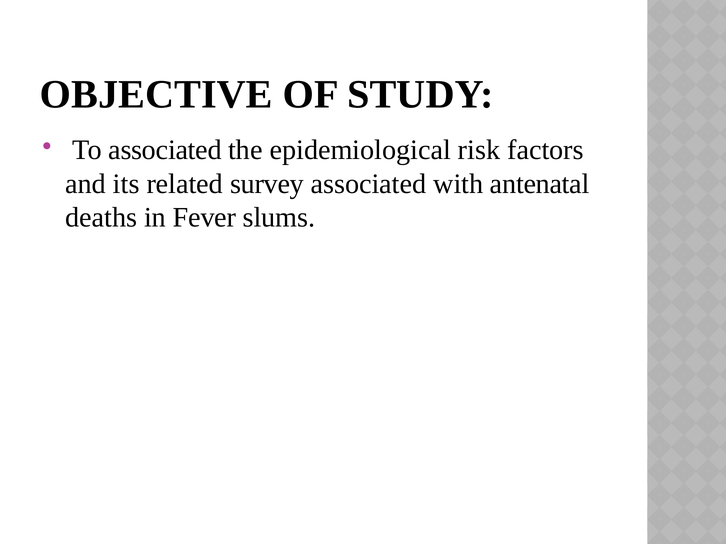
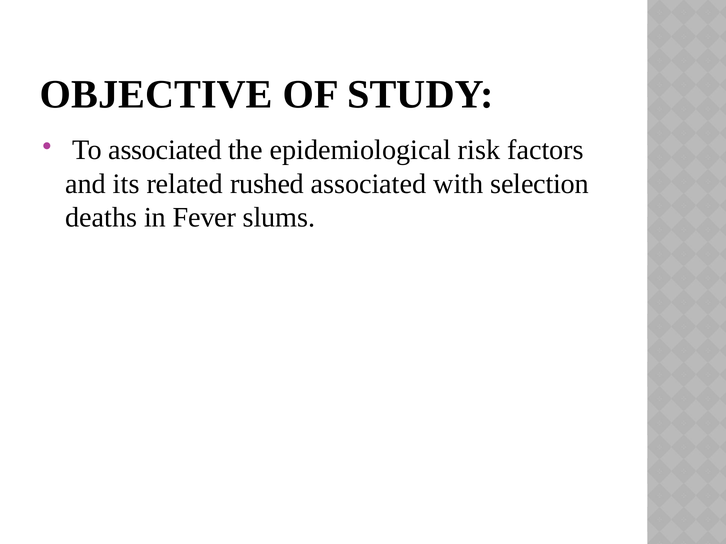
survey: survey -> rushed (267, 184)
antenatal: antenatal -> selection (540, 184)
